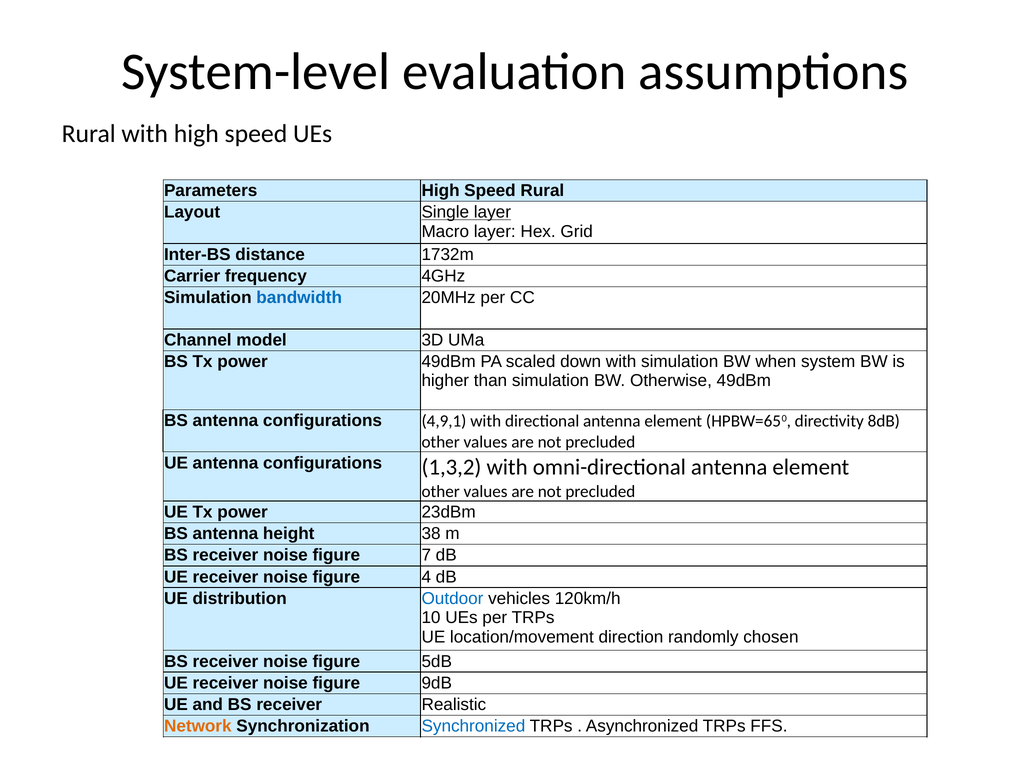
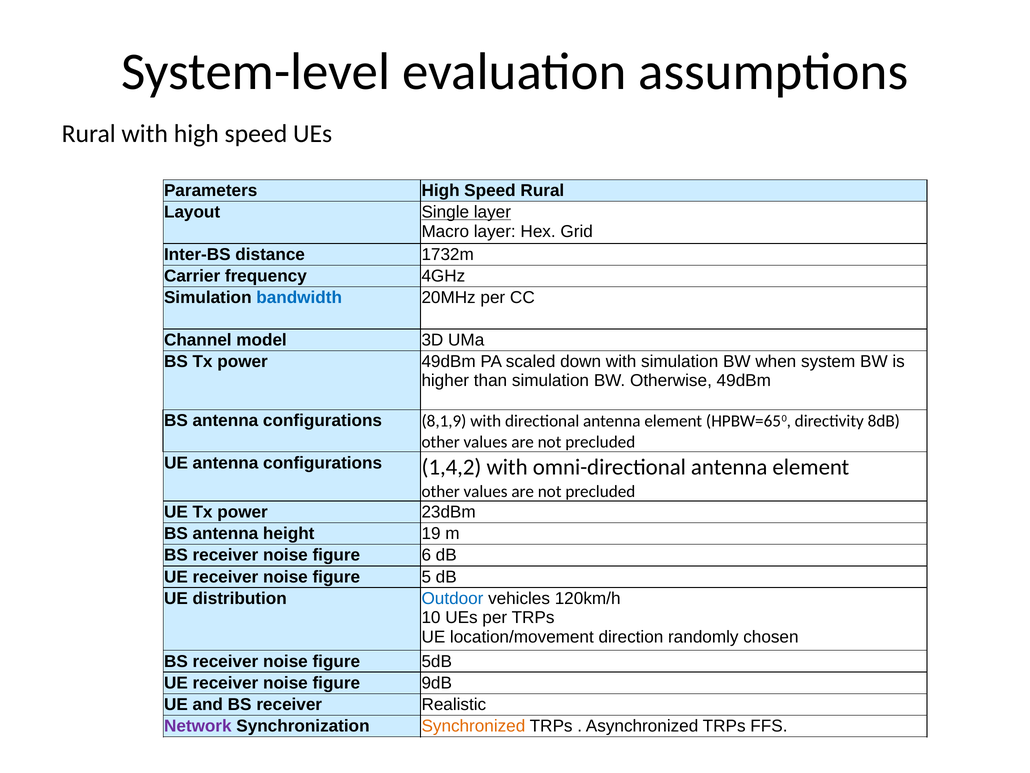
4,9,1: 4,9,1 -> 8,1,9 (444, 421)
1,3,2: 1,3,2 -> 1,4,2 (451, 467)
38: 38 -> 19 (431, 533)
7: 7 -> 6 (426, 555)
4: 4 -> 5 (426, 576)
Network colour: orange -> purple (198, 726)
Synchronized colour: blue -> orange (473, 726)
